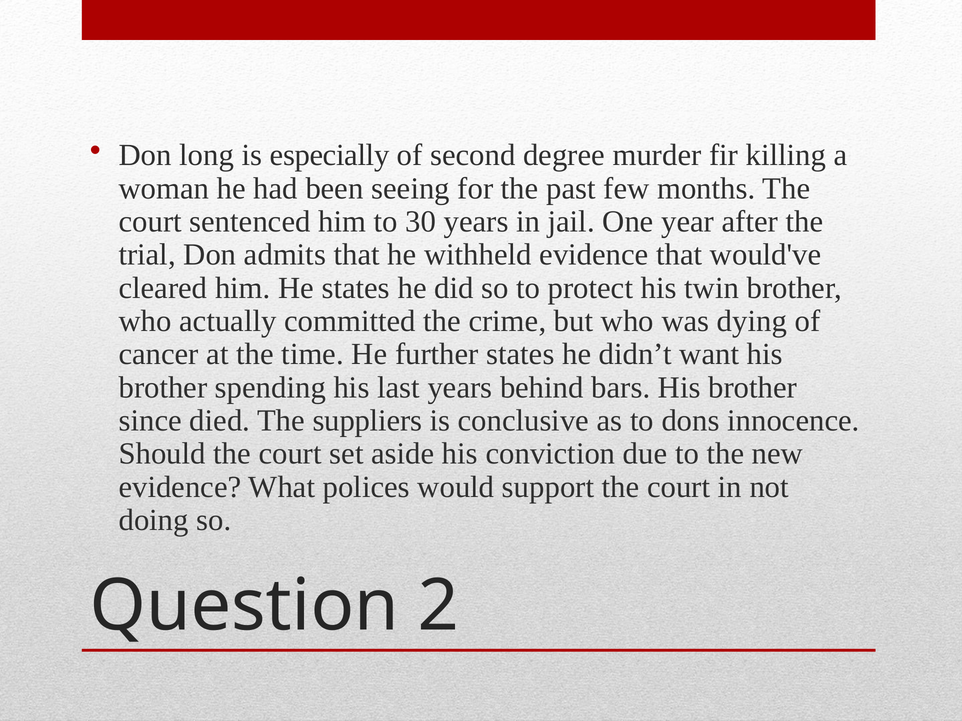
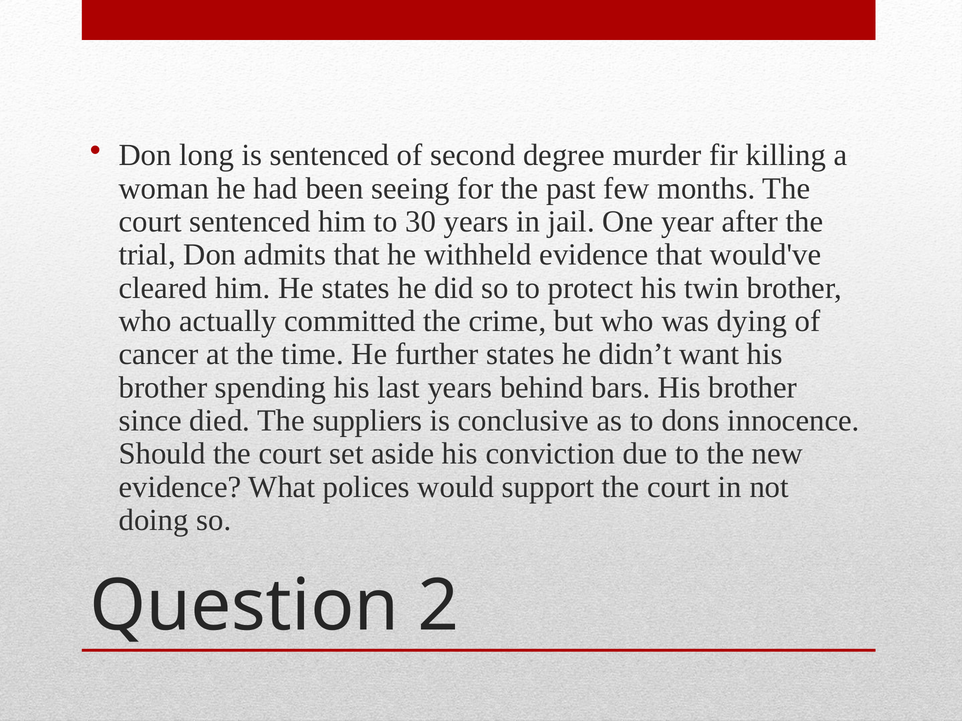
is especially: especially -> sentenced (330, 155)
